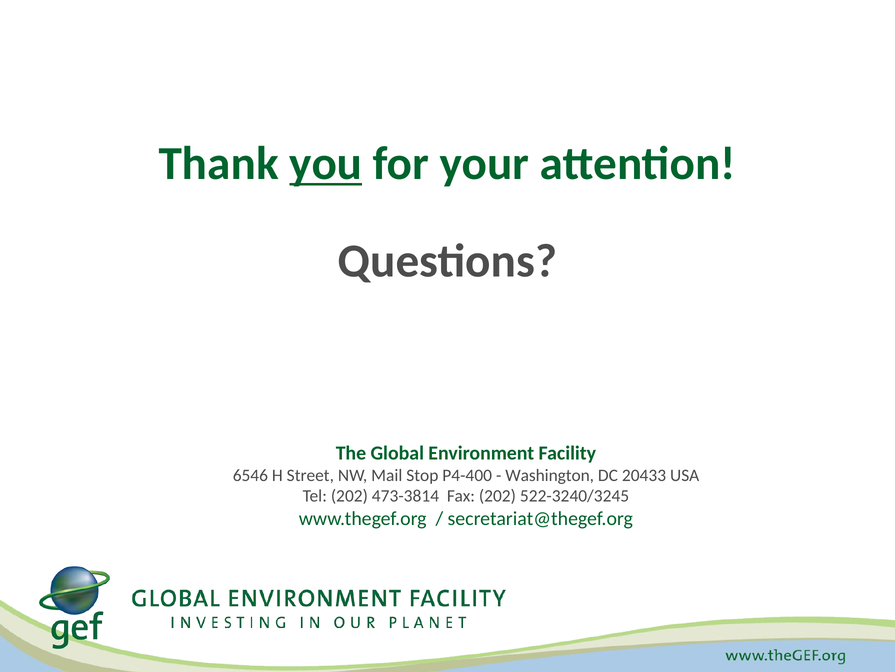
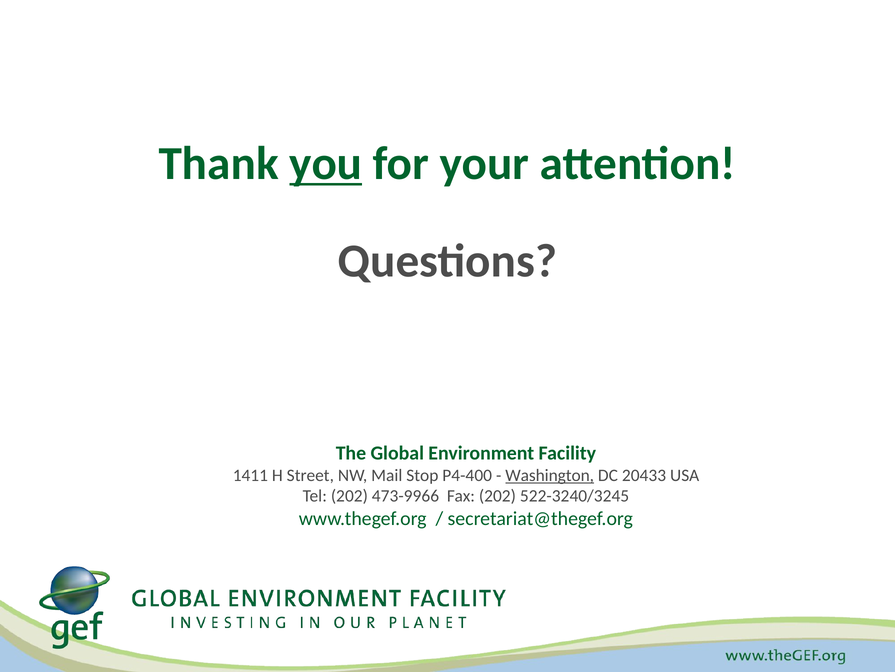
6546: 6546 -> 1411 (250, 475)
Washington underline: none -> present (550, 475)
473-3814: 473-3814 -> 473-9966 (405, 496)
